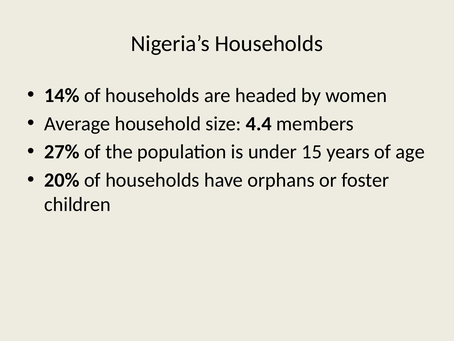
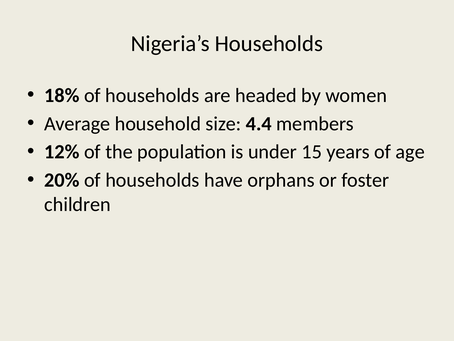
14%: 14% -> 18% (62, 95)
27%: 27% -> 12% (62, 152)
